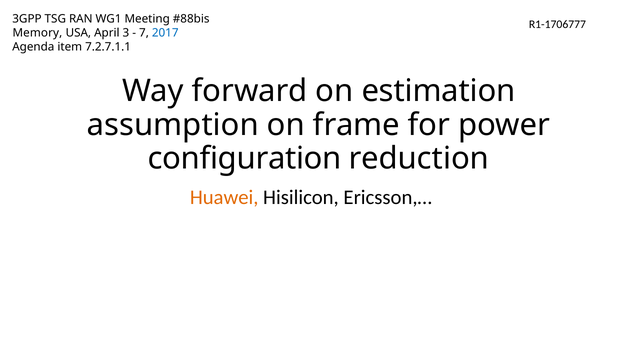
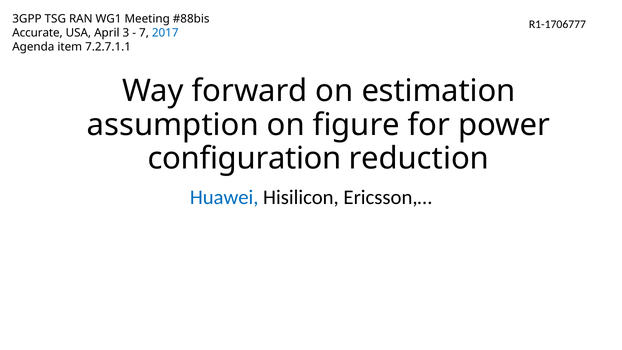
Memory: Memory -> Accurate (38, 33)
frame: frame -> figure (356, 125)
Huawei colour: orange -> blue (224, 197)
